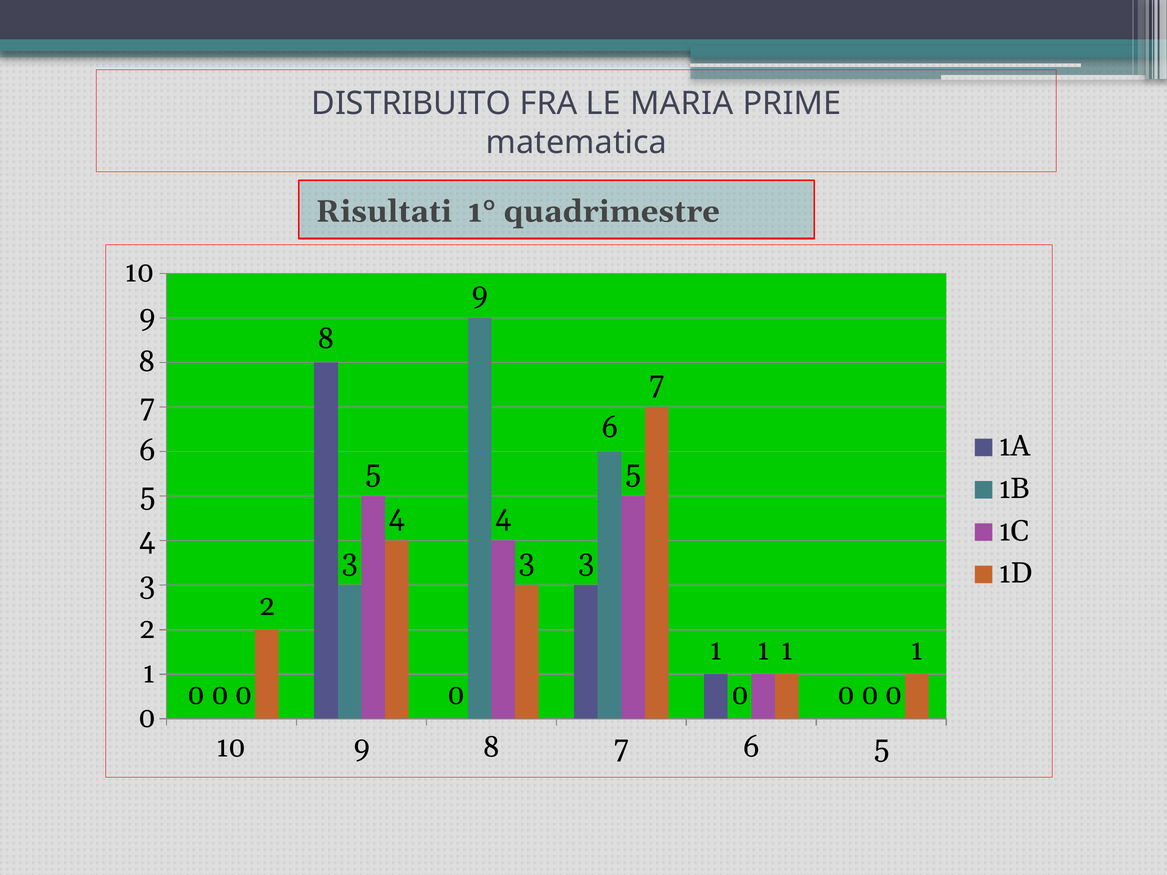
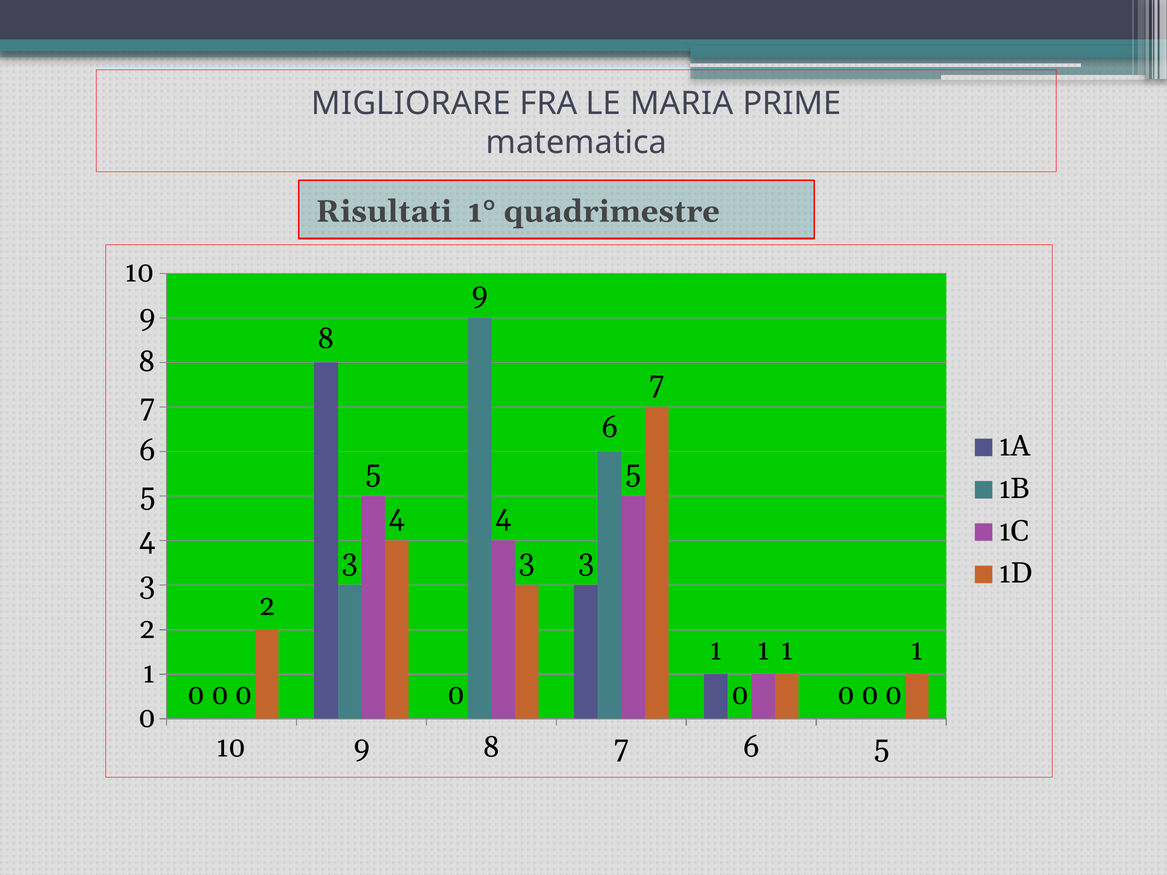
DISTRIBUITO: DISTRIBUITO -> MIGLIORARE (411, 104)
